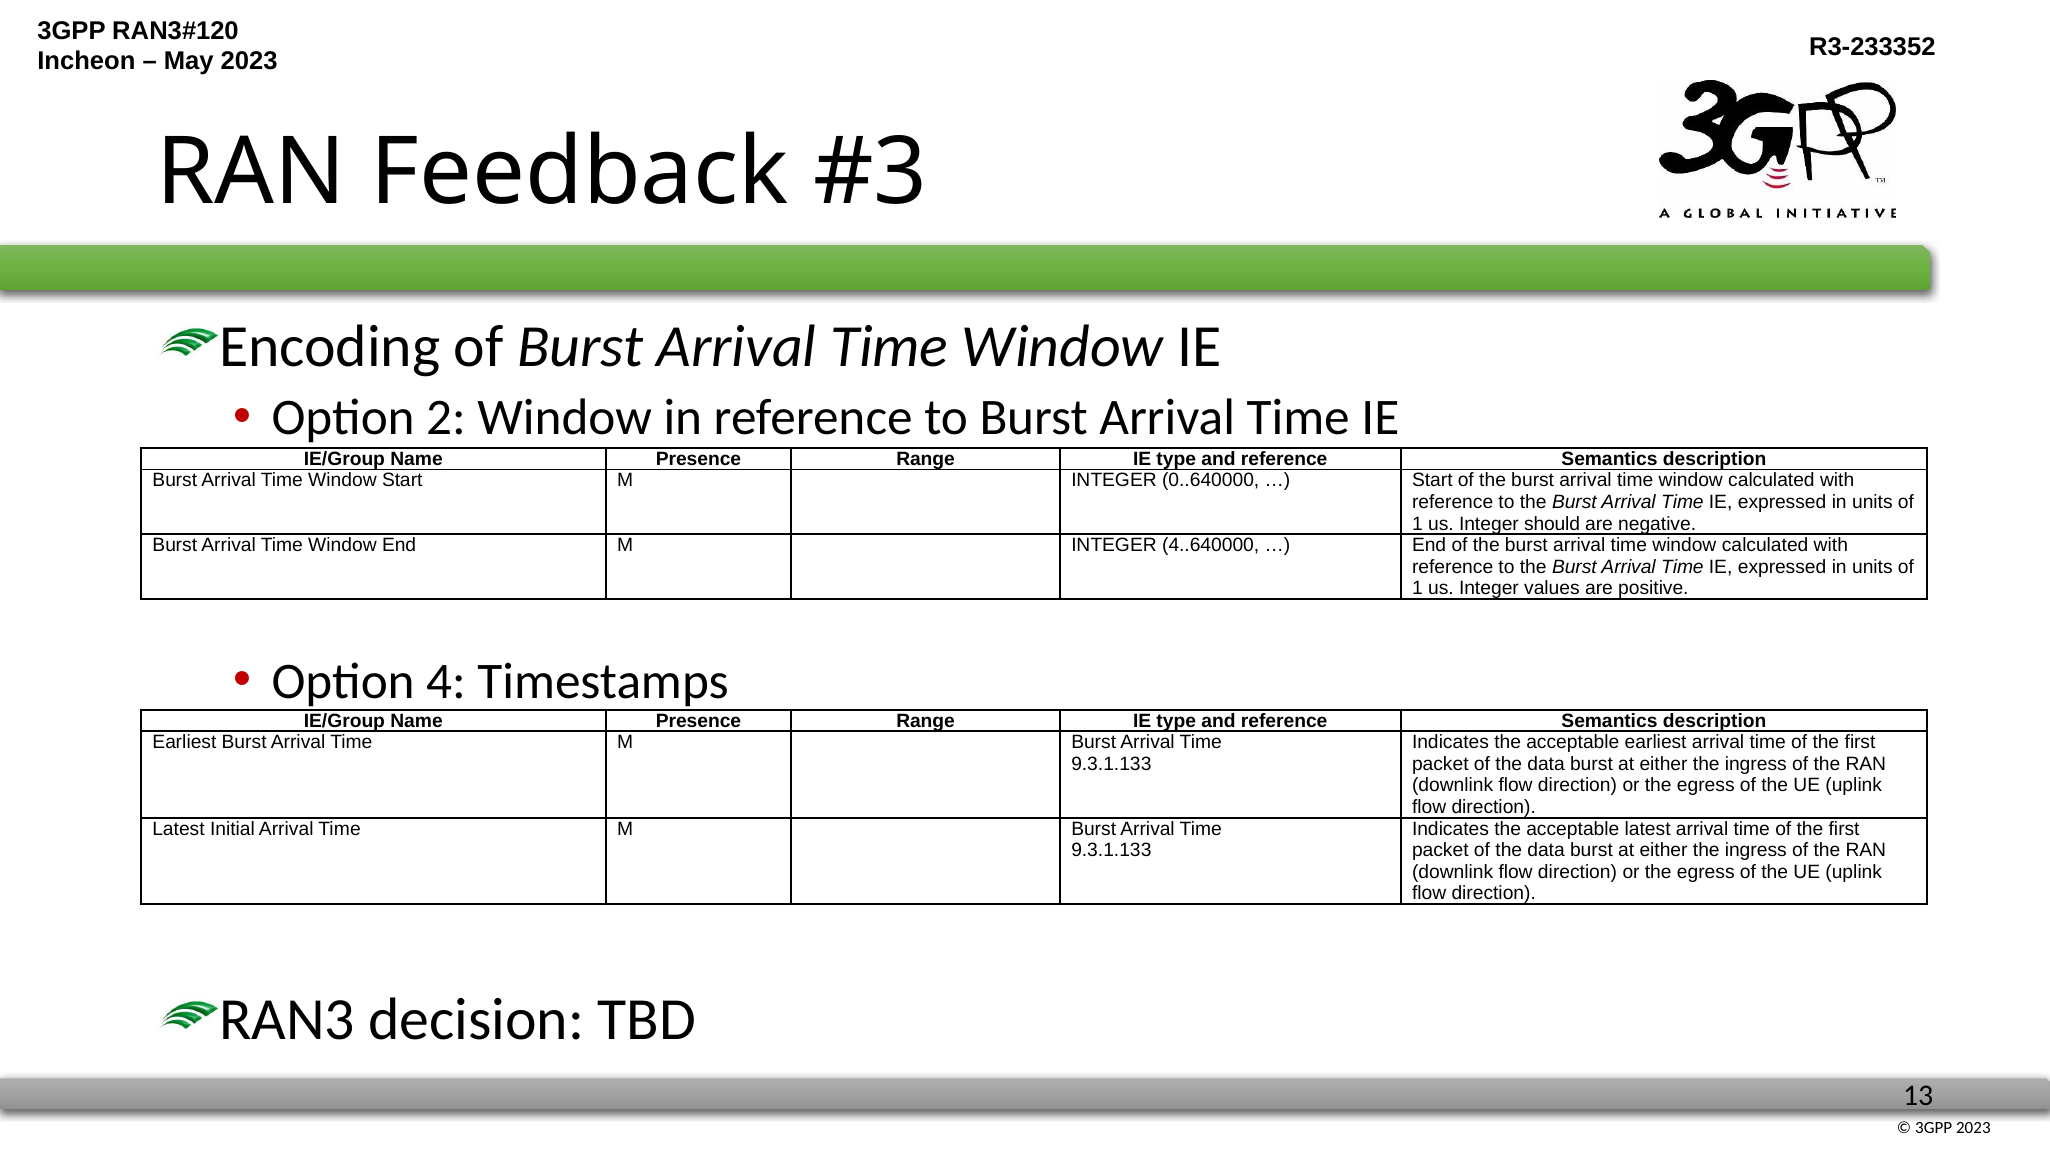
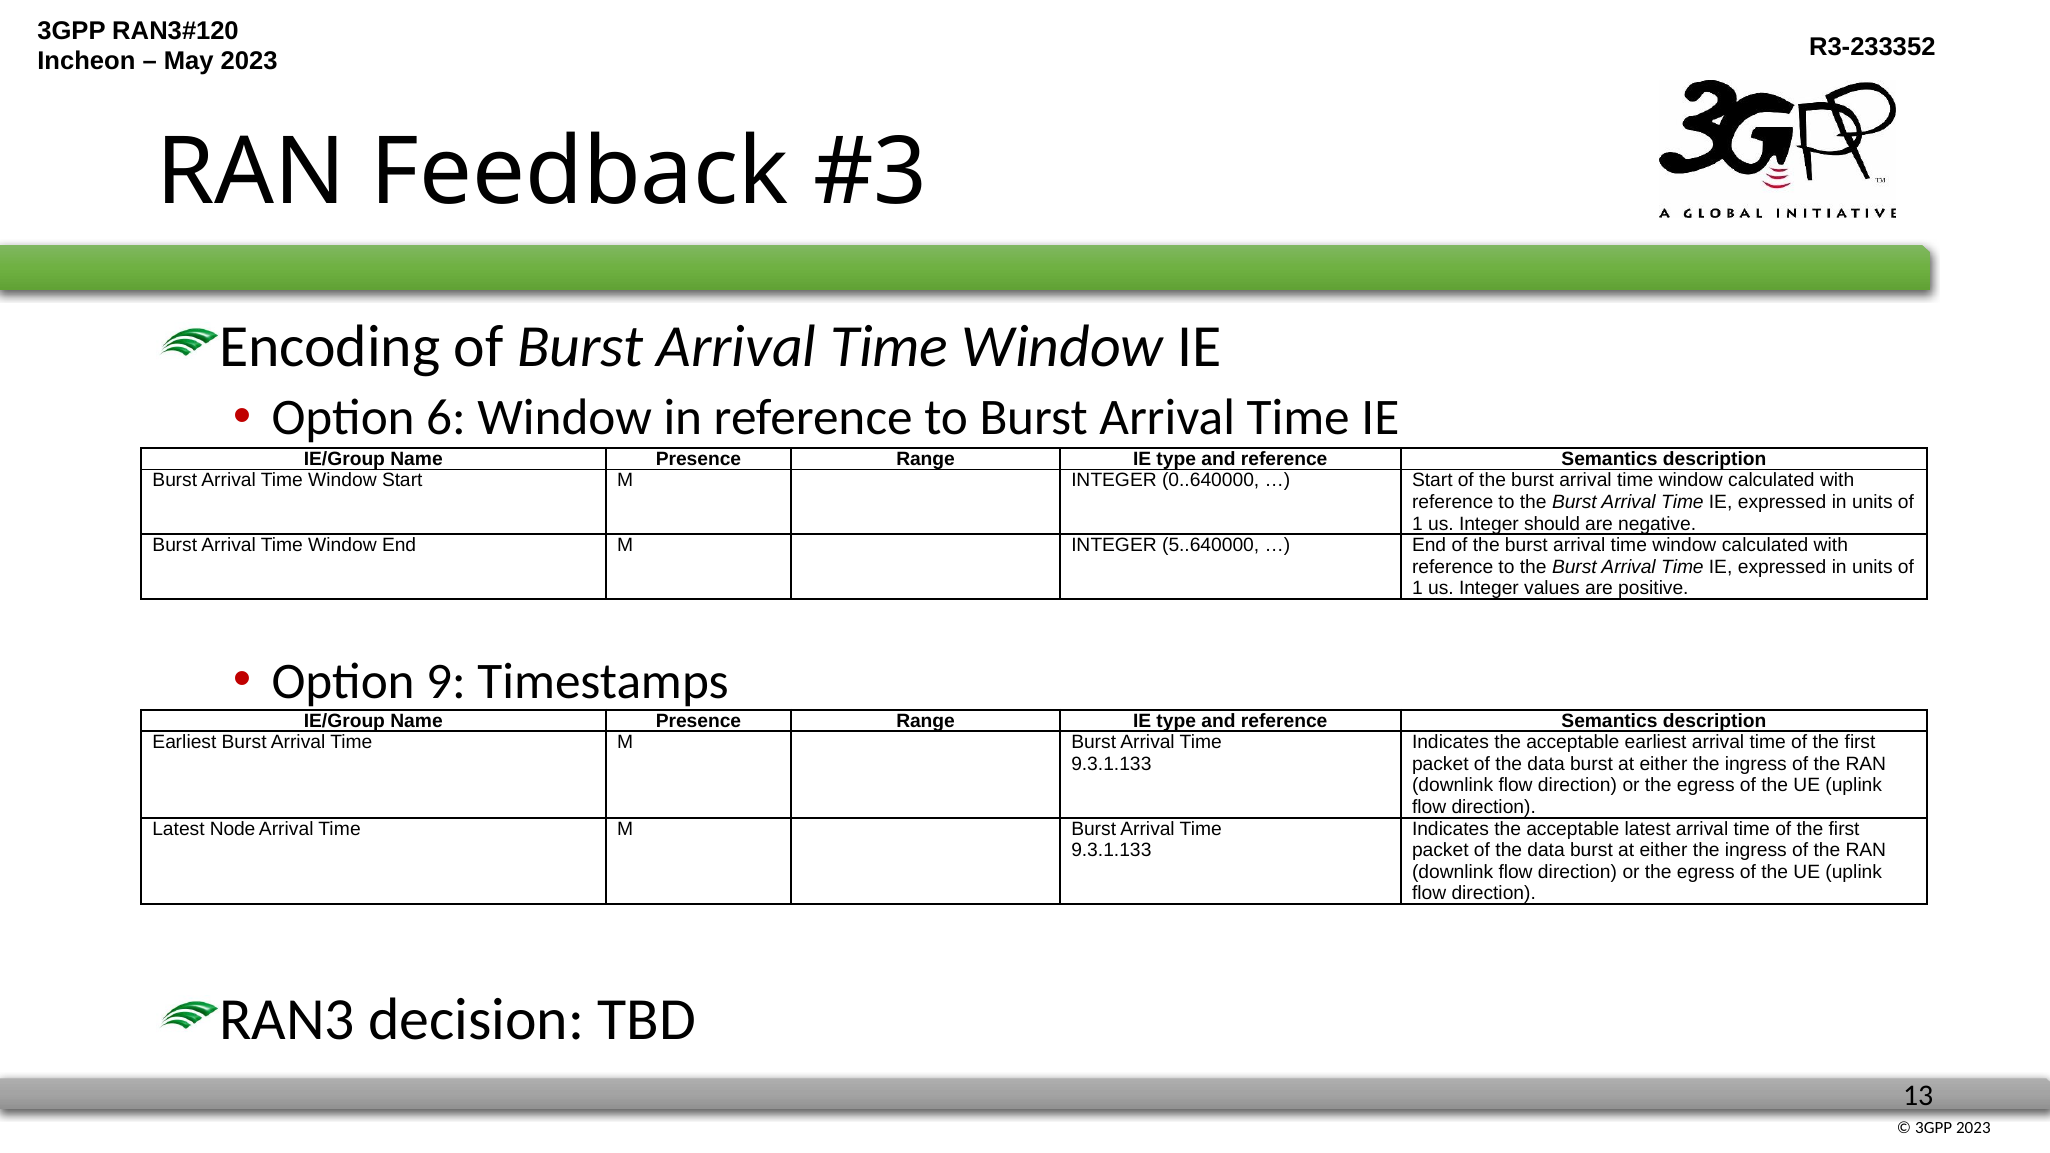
2: 2 -> 6 (446, 417)
4..640000: 4..640000 -> 5..640000 (1211, 545)
4: 4 -> 9 (446, 681)
Initial: Initial -> Node (233, 829)
